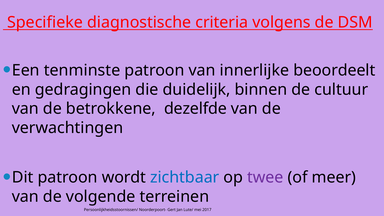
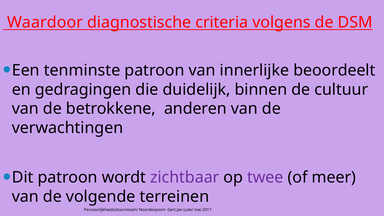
Specifieke: Specifieke -> Waardoor (45, 22)
dezelfde: dezelfde -> anderen (195, 109)
zichtbaar colour: blue -> purple (185, 177)
